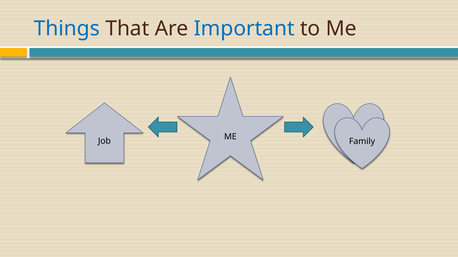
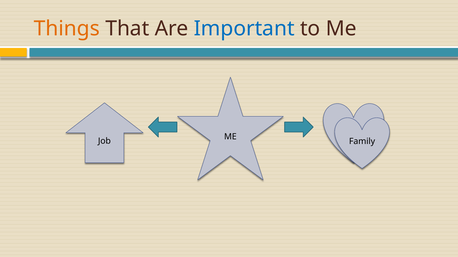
Things colour: blue -> orange (67, 29)
